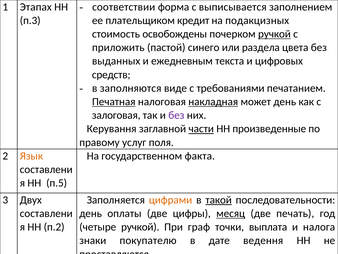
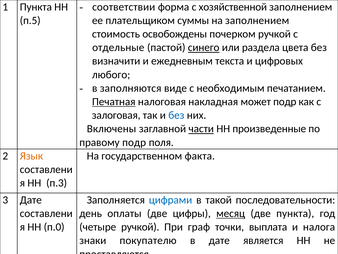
выписывается: выписывается -> хозяйственной (233, 7)
1 Этапах: Этапах -> Пункта (36, 7)
п.3: п.3 -> п.5 (30, 20)
кредит: кредит -> суммы (193, 20)
на подакцизных: подакцизных -> заполнением (257, 20)
ручкой underline: present -> none (274, 34)
приложить: приложить -> отдельные (118, 47)
синего underline: none -> present (204, 47)
выданных: выданных -> визначити (116, 61)
средств: средств -> любого (111, 74)
требованиями: требованиями -> необходимым (231, 88)
накладная underline: present -> none (213, 102)
может день: день -> подр (285, 102)
без colour: purple -> blue (176, 115)
Керування: Керування -> Включены (112, 129)
правому услуг: услуг -> подр (134, 142)
п.5: п.5 -> п.3 (57, 183)
3 Двух: Двух -> Дате (31, 200)
цифрами colour: orange -> blue (171, 200)
такой underline: present -> none (219, 200)
две печать: печать -> пункта (295, 213)
п.2: п.2 -> п.0 (54, 227)
ведення: ведення -> является (263, 240)
